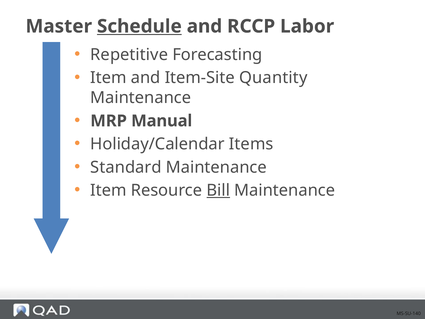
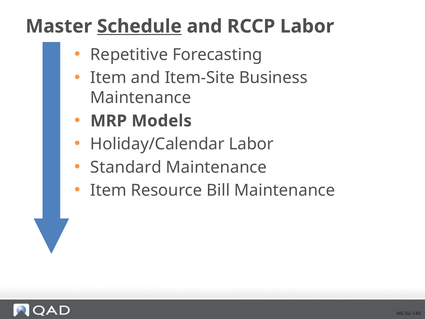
Quantity: Quantity -> Business (273, 78)
Manual: Manual -> Models (162, 121)
Holiday/Calendar Items: Items -> Labor (251, 144)
Bill underline: present -> none (218, 190)
